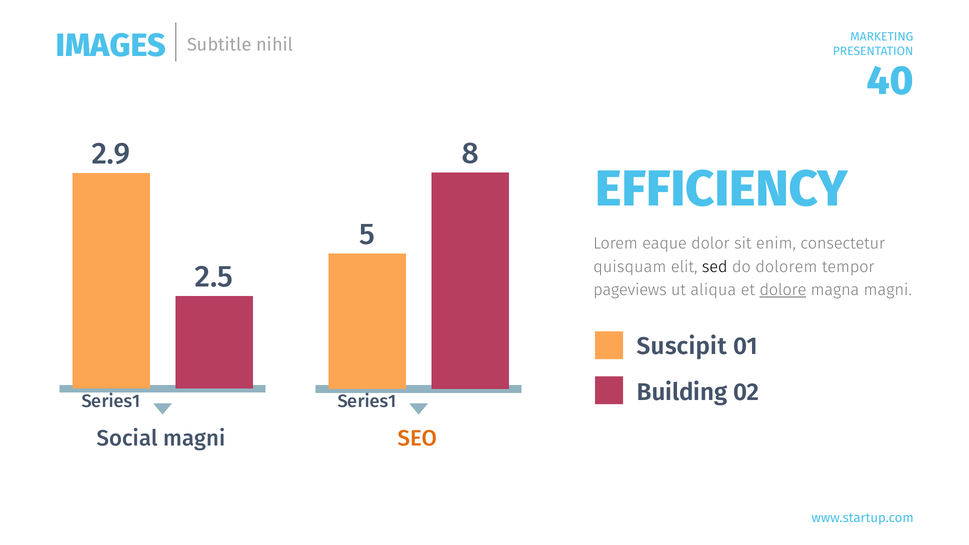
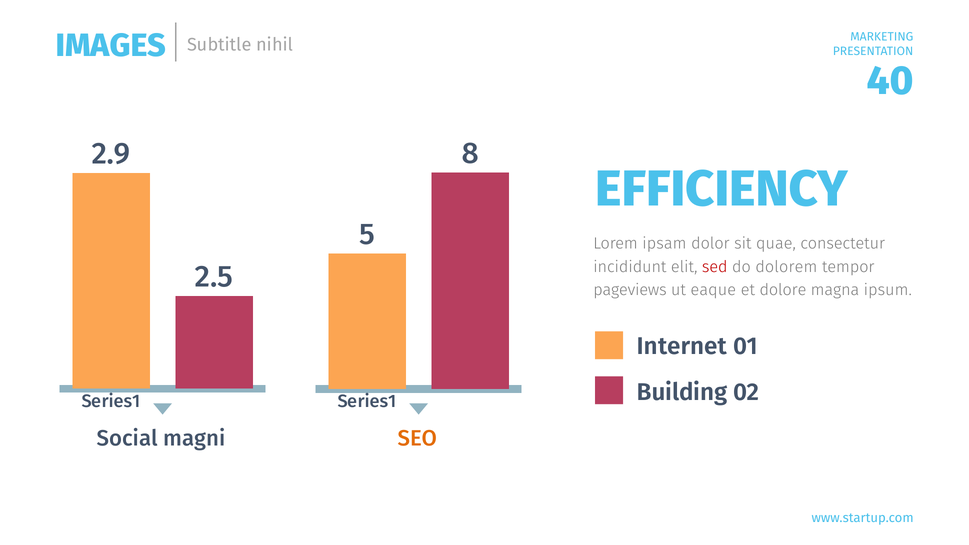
eaque: eaque -> ipsam (664, 244)
enim: enim -> quae (776, 244)
quisquam: quisquam -> incididunt (630, 267)
sed colour: black -> red (715, 267)
aliqua: aliqua -> eaque (713, 290)
dolore underline: present -> none (783, 290)
magna magni: magni -> ipsum (888, 290)
Suscipit: Suscipit -> Internet (682, 346)
